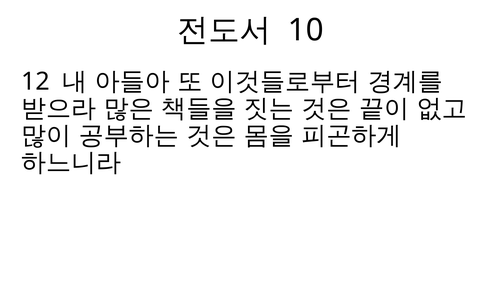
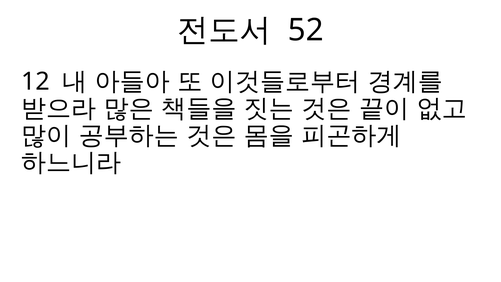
10: 10 -> 52 (306, 30)
